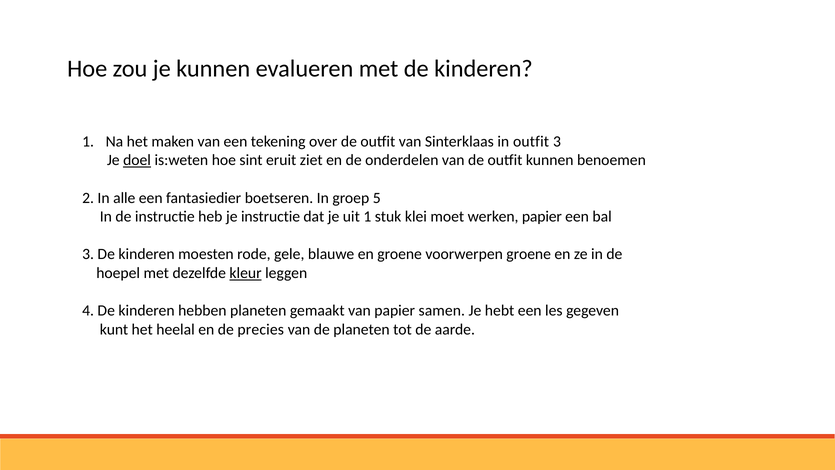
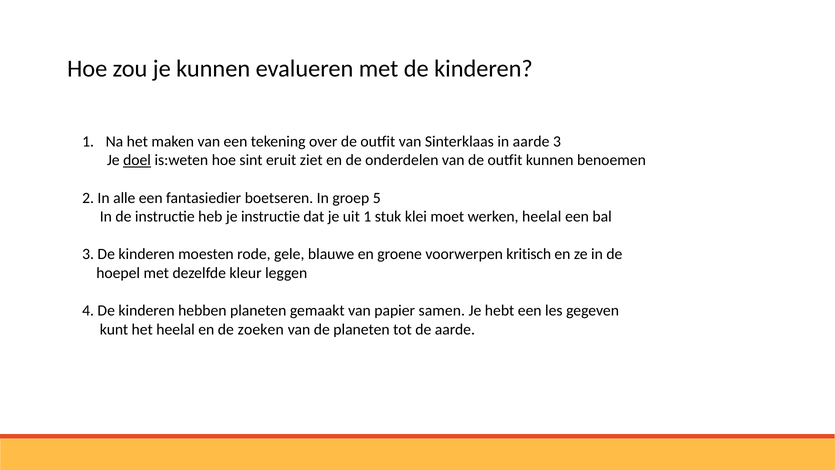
in outfit: outfit -> aarde (531, 141)
werken papier: papier -> heelal (542, 217)
voorwerpen groene: groene -> kritisch (529, 254)
kleur underline: present -> none (246, 273)
precies: precies -> zoeken (261, 329)
